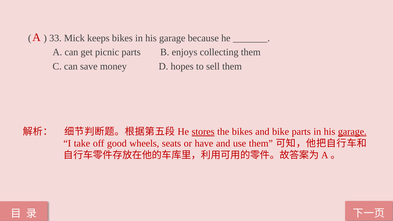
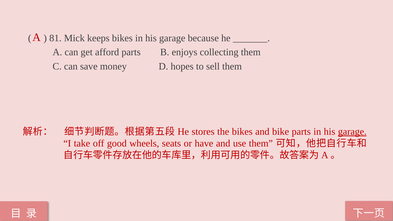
33: 33 -> 81 (55, 38)
picnic: picnic -> afford (107, 52)
stores underline: present -> none (203, 132)
